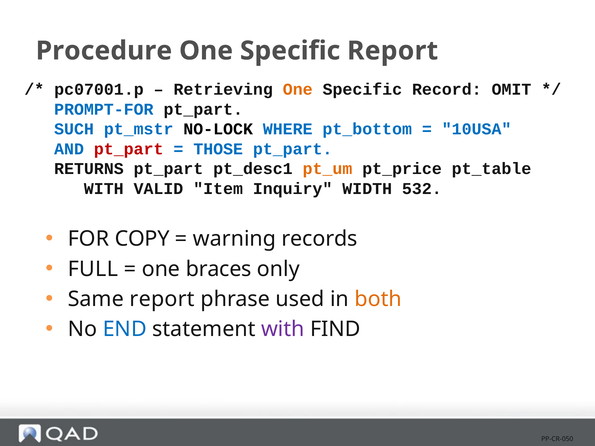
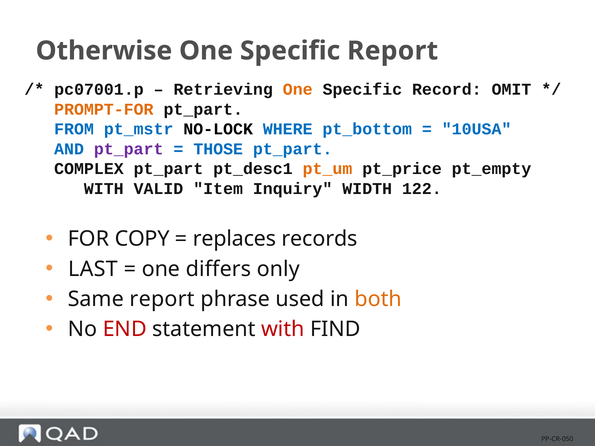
Procedure: Procedure -> Otherwise (104, 51)
PROMPT-FOR colour: blue -> orange (104, 109)
SUCH: SUCH -> FROM (74, 129)
pt_part colour: red -> purple (129, 149)
RETURNS: RETURNS -> COMPLEX (89, 169)
pt_table: pt_table -> pt_empty (492, 169)
532: 532 -> 122 (422, 189)
warning: warning -> replaces (235, 239)
FULL: FULL -> LAST (93, 269)
braces: braces -> differs (218, 269)
END colour: blue -> red (125, 329)
with colour: purple -> red (283, 329)
